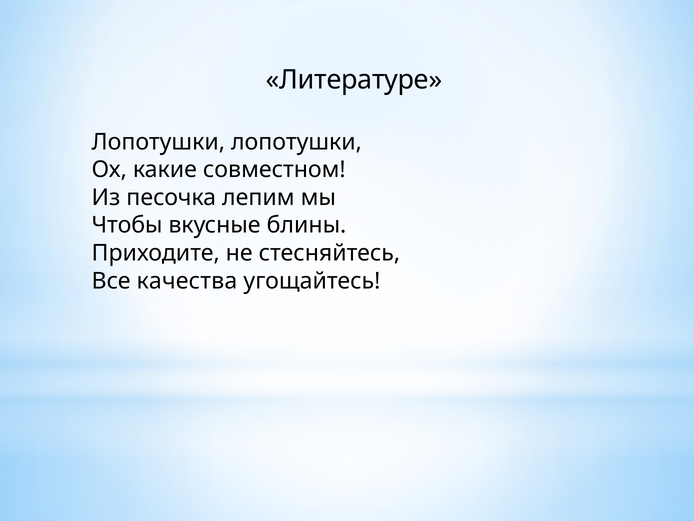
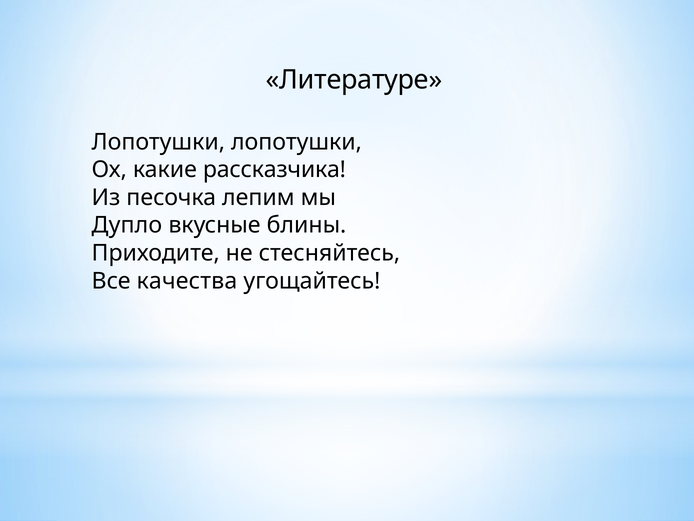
совместном: совместном -> рассказчика (274, 170)
Чтобы: Чтобы -> Дупло (127, 225)
